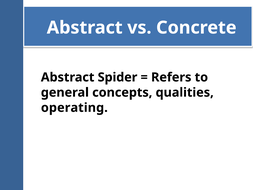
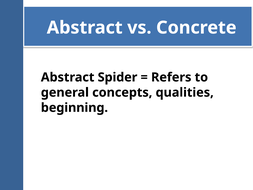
operating: operating -> beginning (74, 108)
